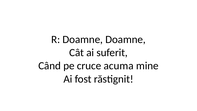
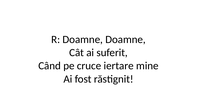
acuma: acuma -> iertare (119, 66)
